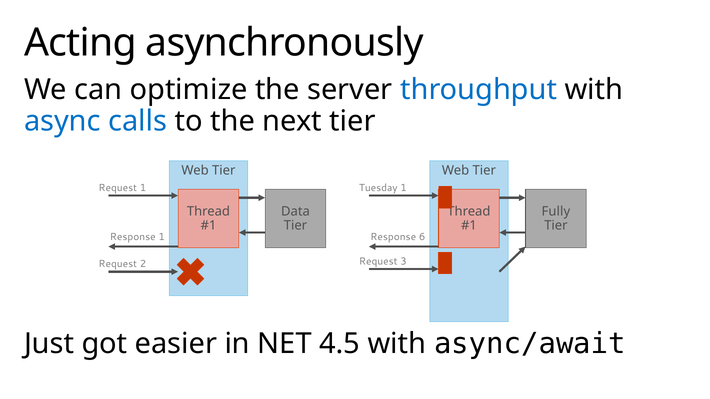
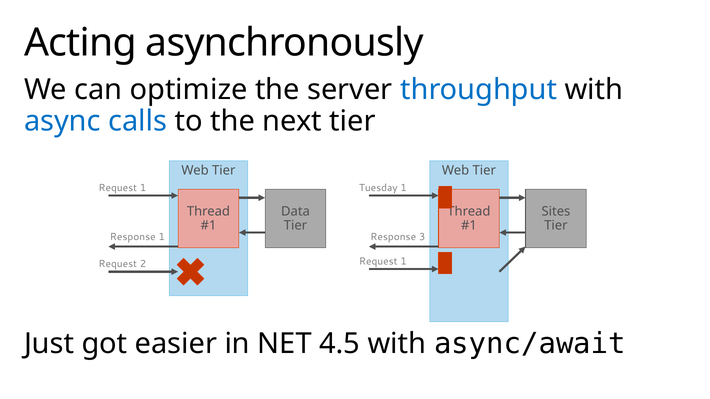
Fully: Fully -> Sites (556, 211)
6: 6 -> 3 (422, 237)
3: 3 -> 1 (404, 262)
